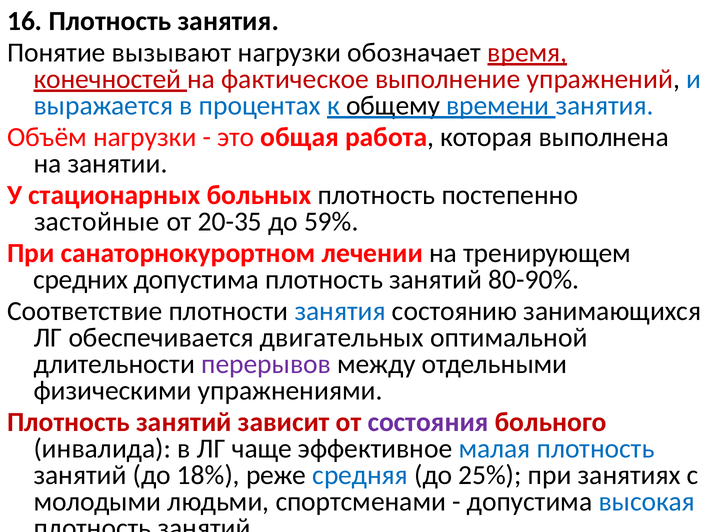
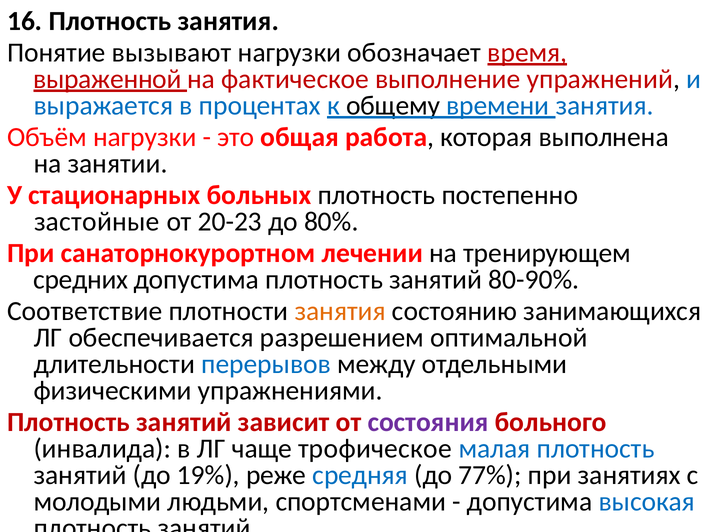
конечностей: конечностей -> выраженной (107, 79)
20-35: 20-35 -> 20-23 (230, 221)
59%: 59% -> 80% (331, 221)
занятия colour: blue -> orange (340, 311)
двигательных: двигательных -> разрешением (342, 337)
перерывов colour: purple -> blue (266, 364)
эффективное: эффективное -> трофическое (375, 448)
18%: 18% -> 19% (208, 475)
25%: 25% -> 77% (490, 475)
